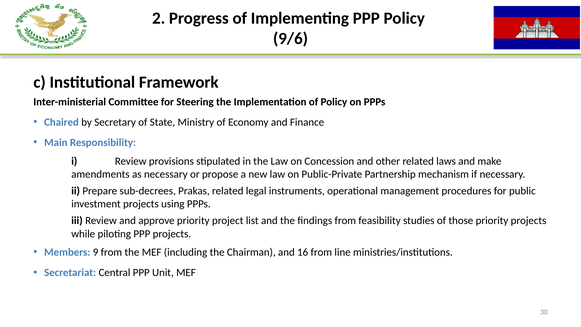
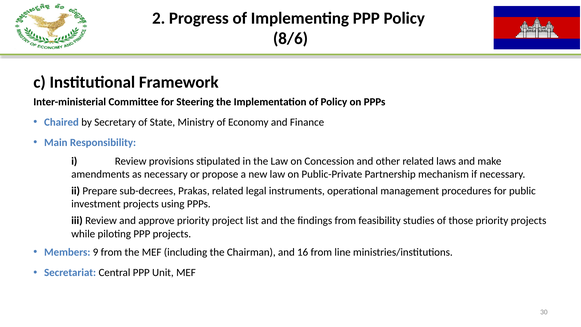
9/6: 9/6 -> 8/6 (290, 39)
